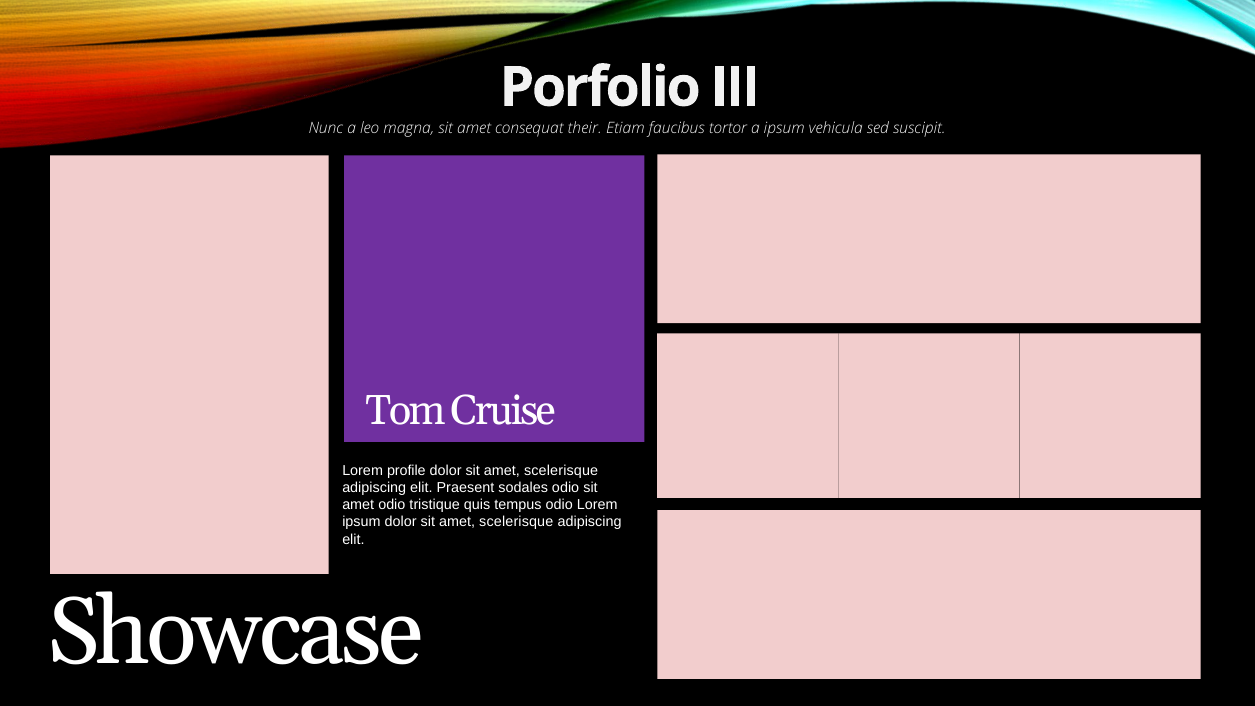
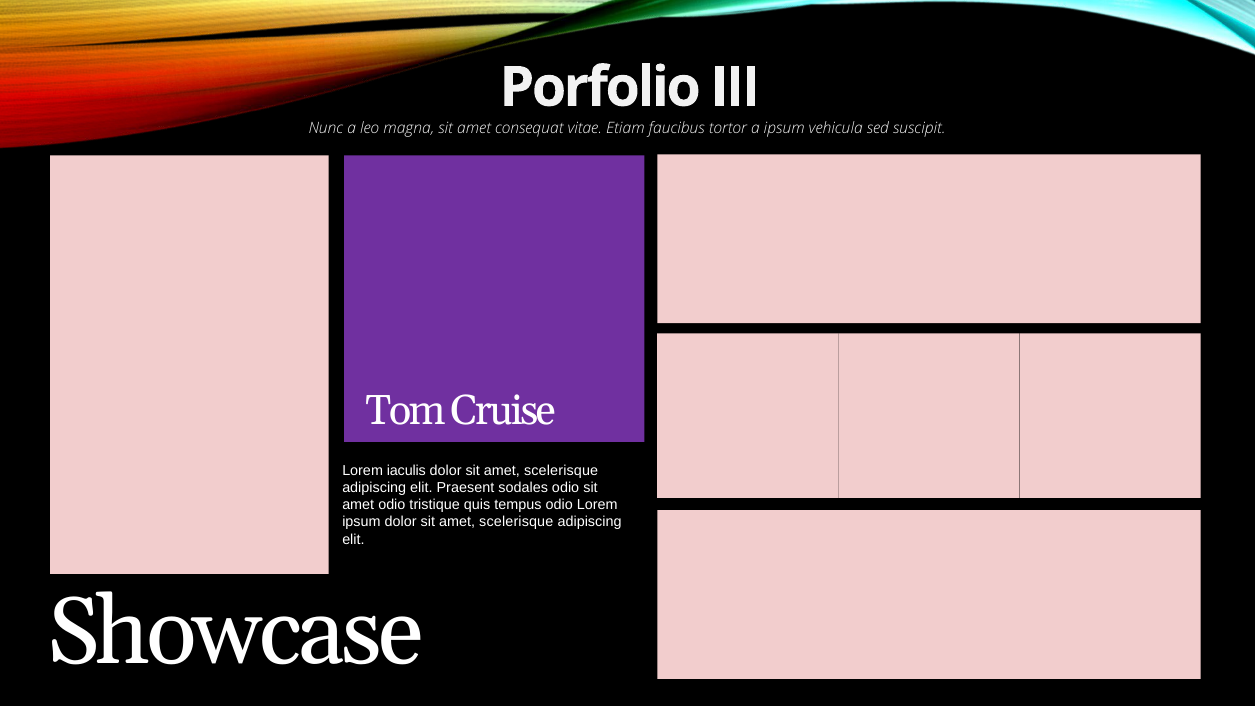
their: their -> vitae (585, 128)
profile: profile -> iaculis (406, 470)
